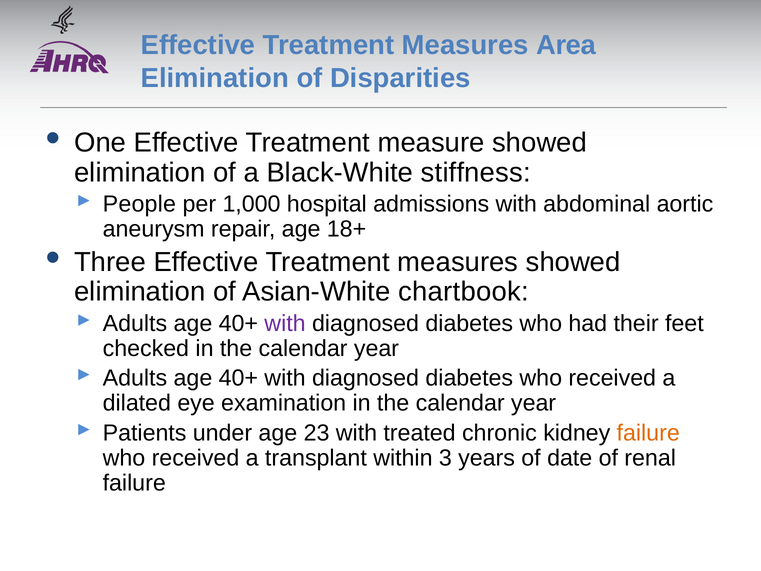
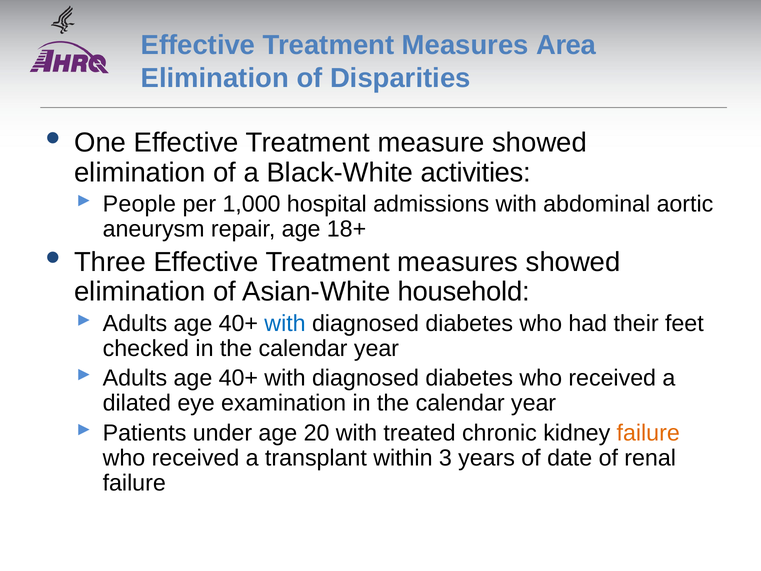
stiffness: stiffness -> activities (476, 172)
chartbook: chartbook -> household (464, 292)
with colour: purple -> blue (285, 323)
23: 23 -> 20 (317, 433)
